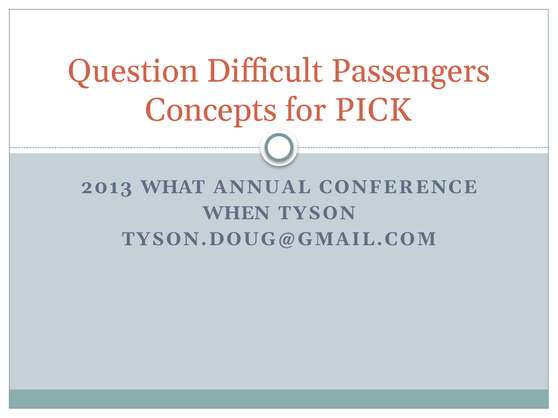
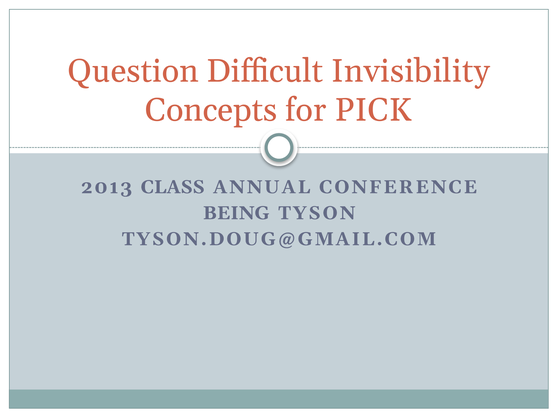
Passengers: Passengers -> Invisibility (410, 71)
WHAT: WHAT -> CLASS (173, 187)
WHEN: WHEN -> BEING (236, 213)
